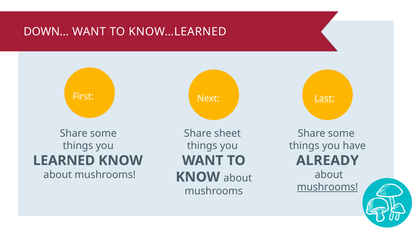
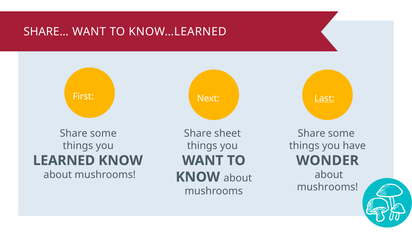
DOWN…: DOWN… -> SHARE… (46, 32)
ALREADY: ALREADY -> WONDER (327, 160)
mushrooms underline: present -> none (328, 187)
